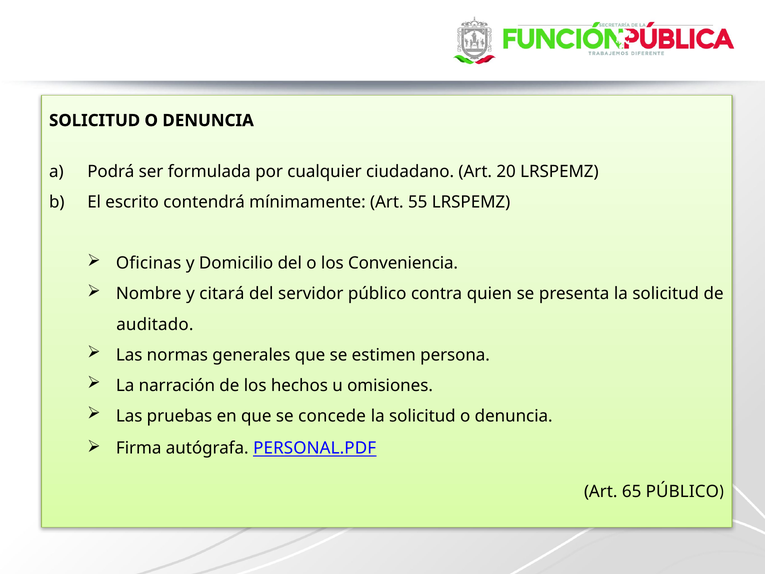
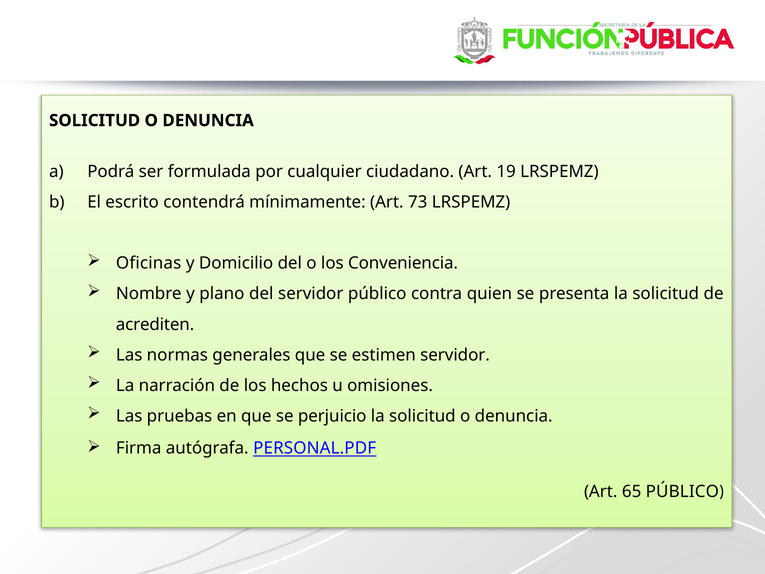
20: 20 -> 19 (506, 171)
55: 55 -> 73 (418, 202)
citará: citará -> plano (222, 294)
auditado: auditado -> acrediten (155, 324)
estimen persona: persona -> servidor (455, 355)
concede: concede -> perjuicio (332, 416)
